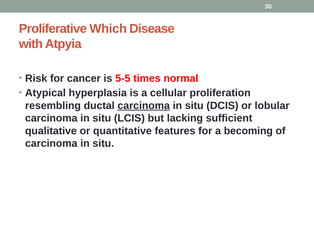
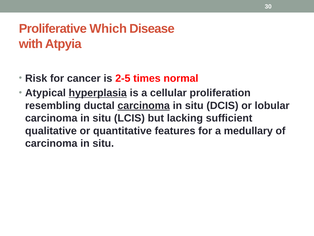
5-5: 5-5 -> 2-5 (123, 78)
hyperplasia underline: none -> present (98, 93)
becoming: becoming -> medullary (248, 131)
